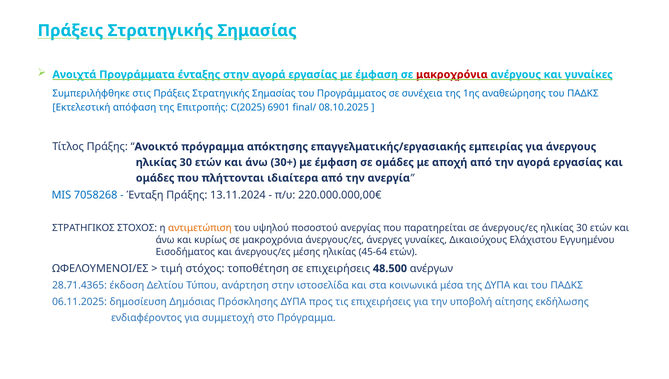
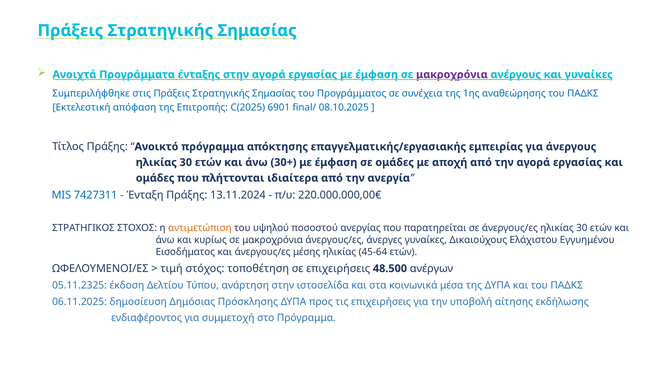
μακροχρόνια colour: red -> purple (452, 74)
7058268: 7058268 -> 7427311 (96, 195)
28.71.4365: 28.71.4365 -> 05.11.2325 (80, 285)
